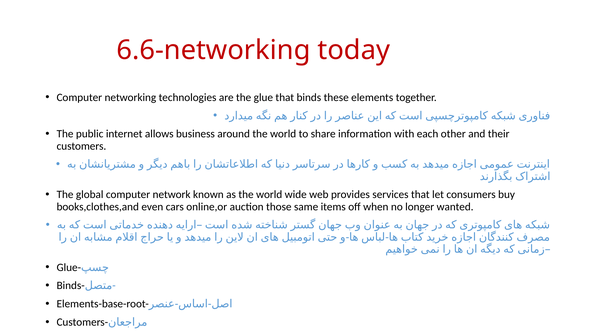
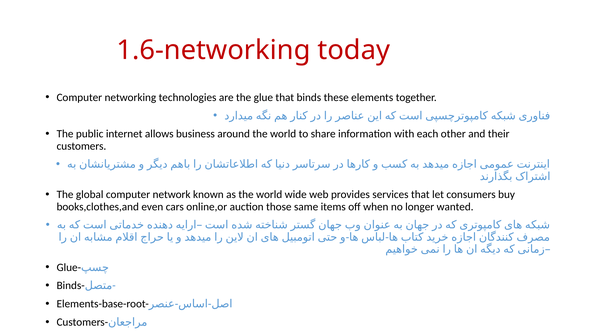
6.6-networking: 6.6-networking -> 1.6-networking (214, 50)
